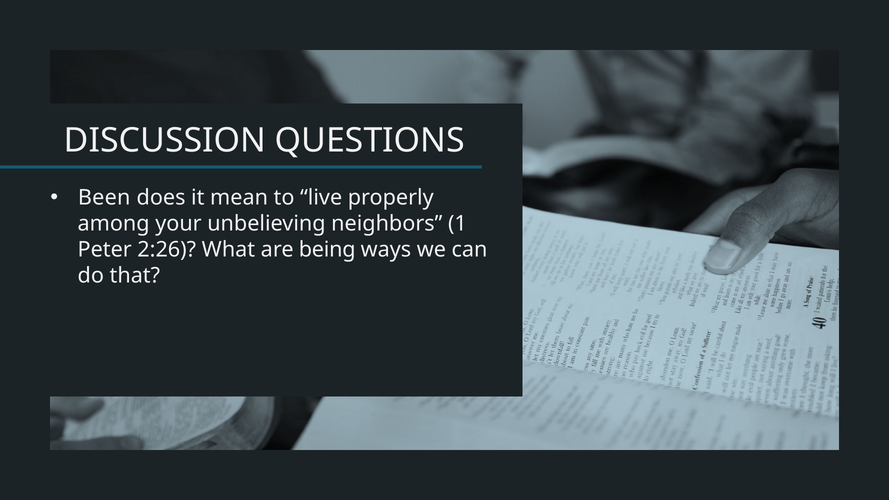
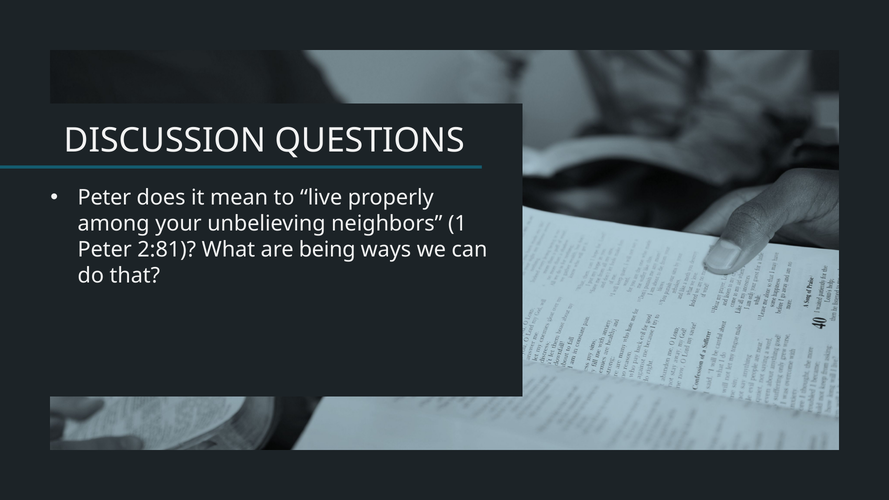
Been: Been -> Peter (104, 198)
2:26: 2:26 -> 2:81 (167, 250)
